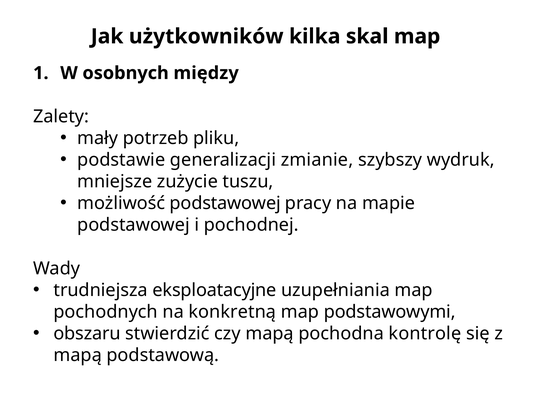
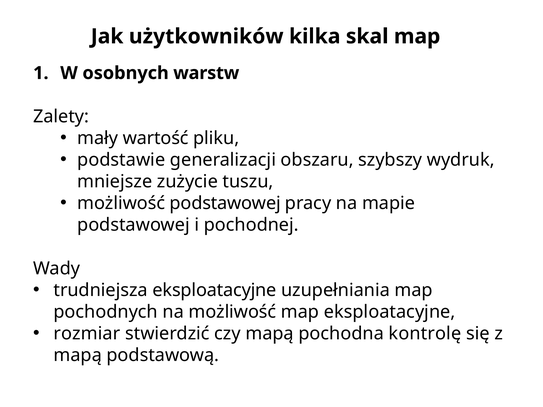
między: między -> warstw (206, 73)
potrzeb: potrzeb -> wartość (156, 138)
zmianie: zmianie -> obszaru (317, 160)
na konkretną: konkretną -> możliwość (232, 312)
map podstawowymi: podstawowymi -> eksploatacyjne (390, 312)
obszaru: obszaru -> rozmiar (87, 334)
